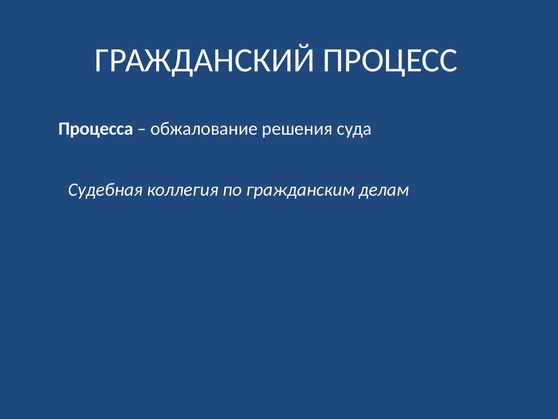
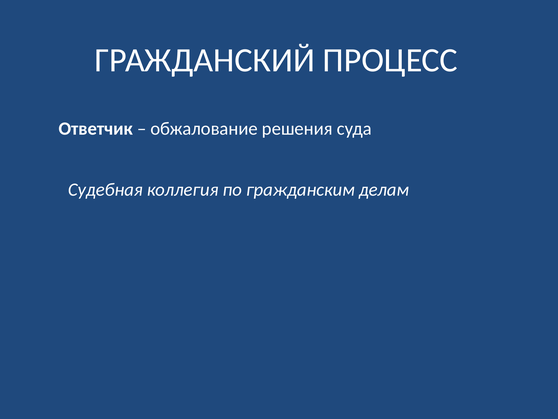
Процесса: Процесса -> Ответчик (96, 129)
